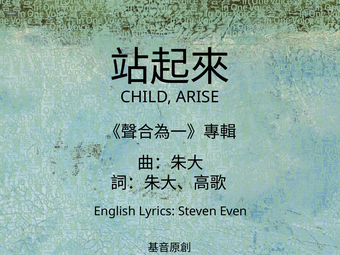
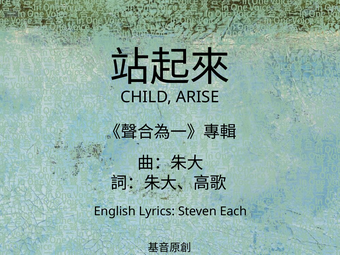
Even: Even -> Each (233, 211)
